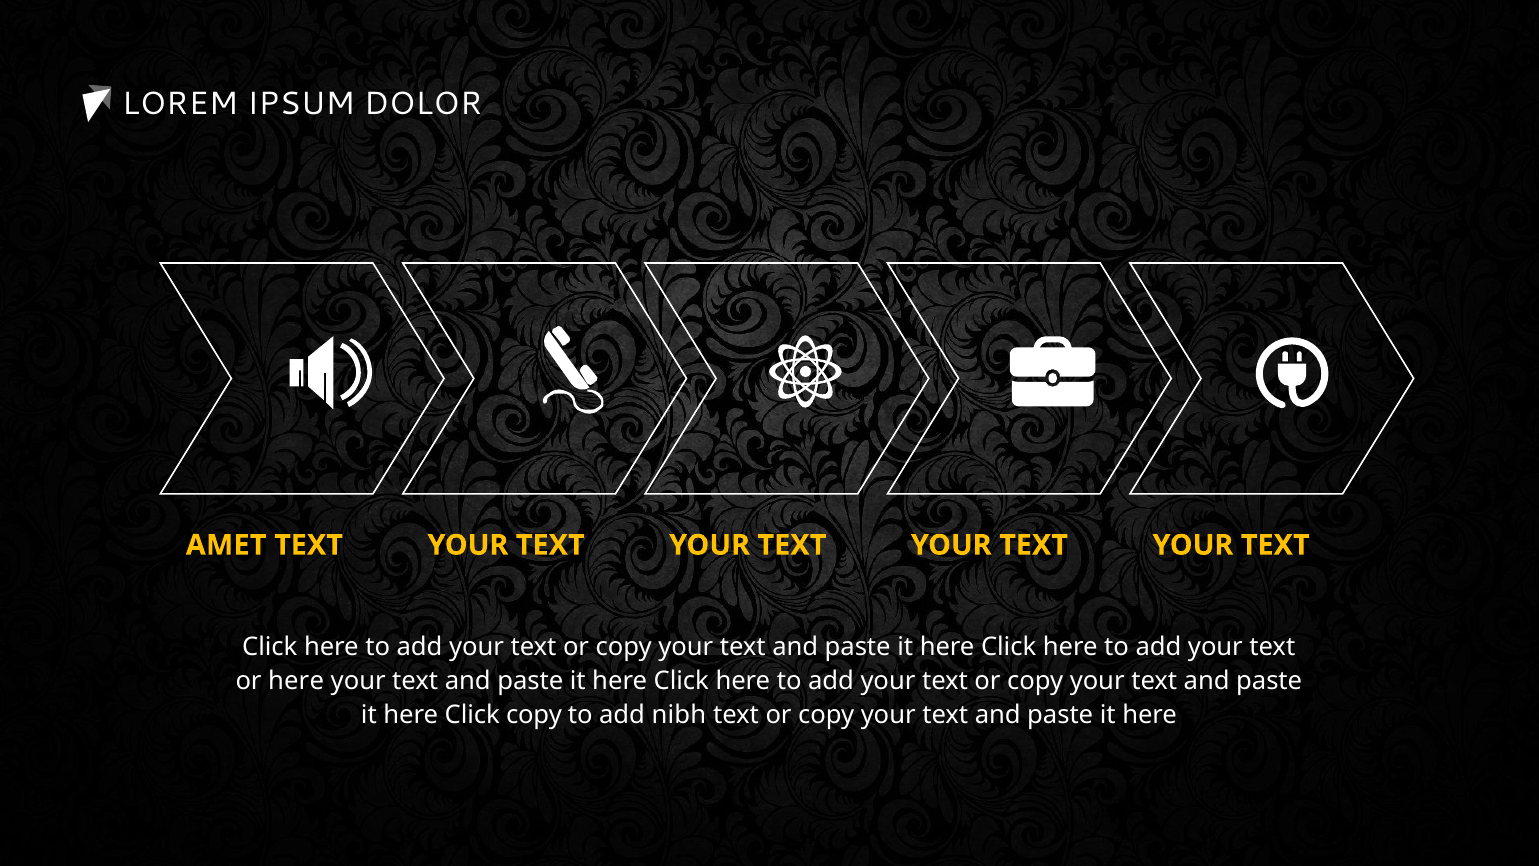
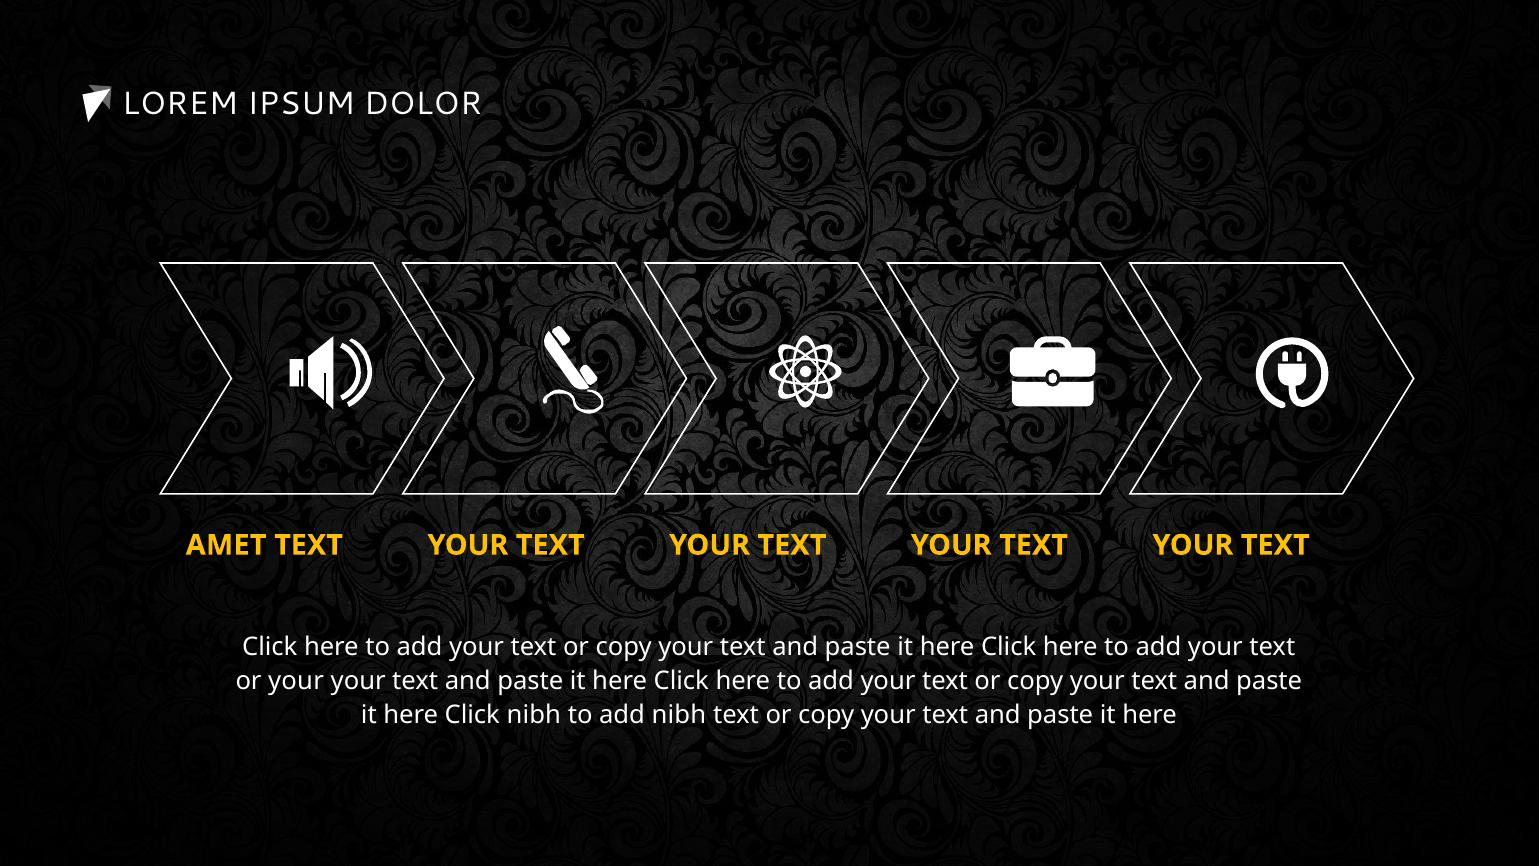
or here: here -> your (296, 681)
Click copy: copy -> nibh (534, 715)
